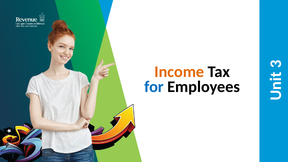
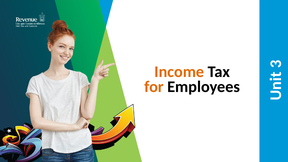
for colour: blue -> orange (154, 87)
